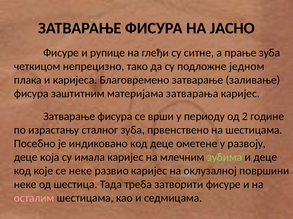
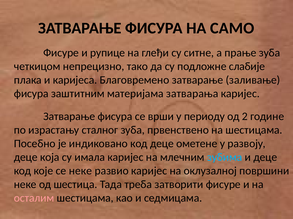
ЈАСНО: ЈАСНО -> САМО (232, 28)
једном: једном -> слабије (247, 67)
зубима colour: light green -> light blue (225, 158)
